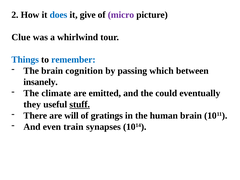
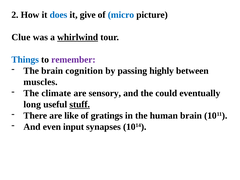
micro colour: purple -> blue (121, 15)
whirlwind underline: none -> present (78, 37)
remember colour: blue -> purple (73, 60)
which: which -> highly (162, 71)
insanely: insanely -> muscles (40, 82)
emitted: emitted -> sensory (105, 93)
they: they -> long (32, 104)
will: will -> like (71, 116)
train: train -> input (74, 127)
